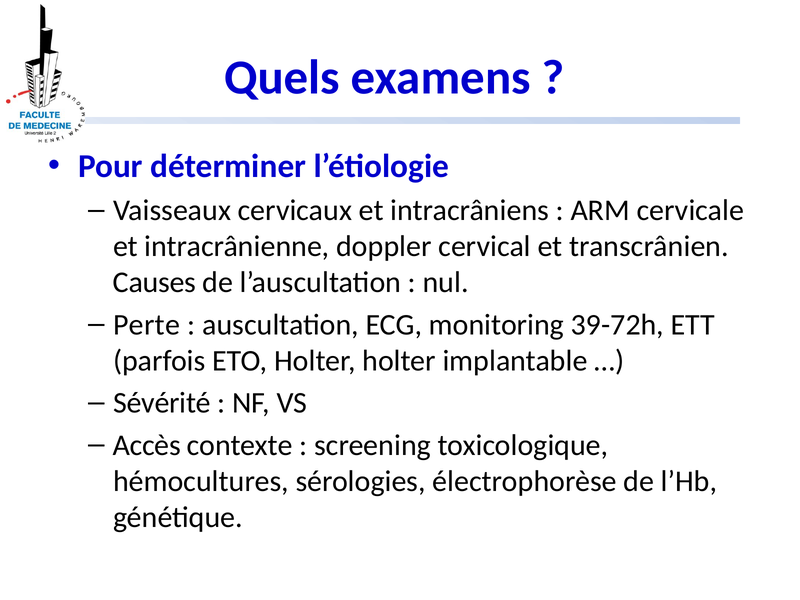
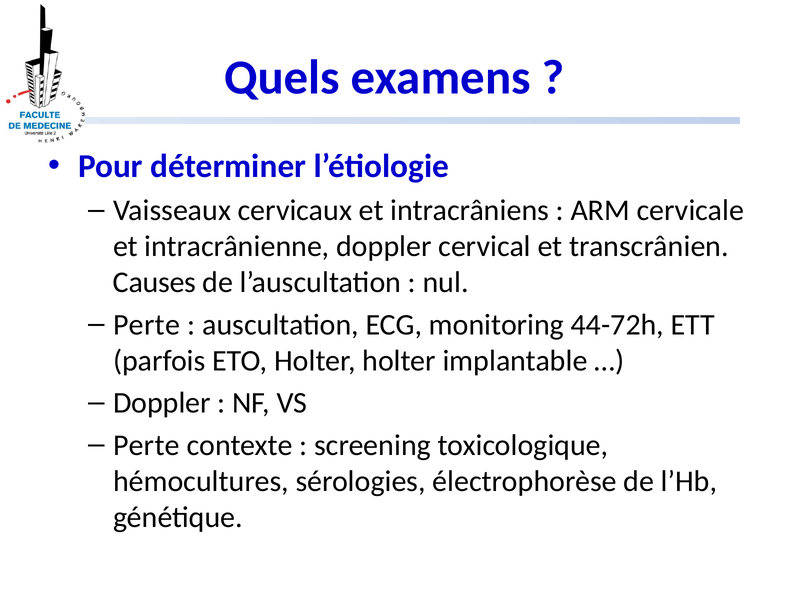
39-72h: 39-72h -> 44-72h (617, 325)
Sévérité: Sévérité -> Doppler (162, 403)
Accès: Accès -> Perte (146, 445)
